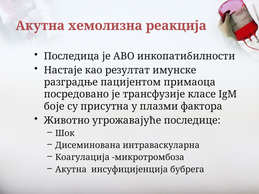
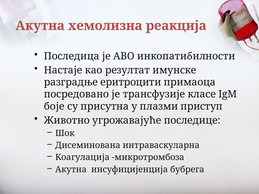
пацијентом: пацијентом -> еритроцити (131, 82)
фактора: фактора -> приступ (202, 106)
